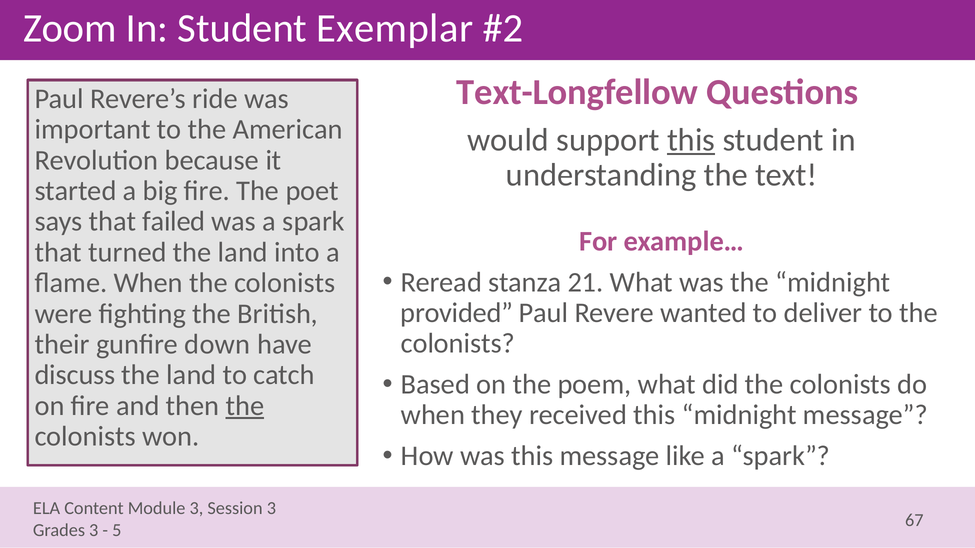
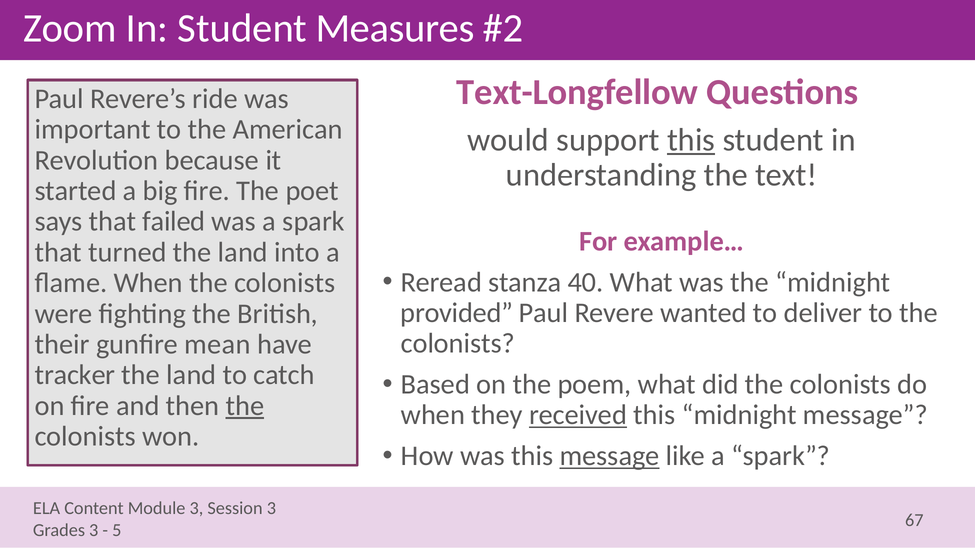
Exemplar: Exemplar -> Measures (395, 29)
21: 21 -> 40 (586, 282)
down: down -> mean (217, 345)
discuss: discuss -> tracker (75, 375)
received underline: none -> present (578, 415)
message underline: none -> present (610, 456)
